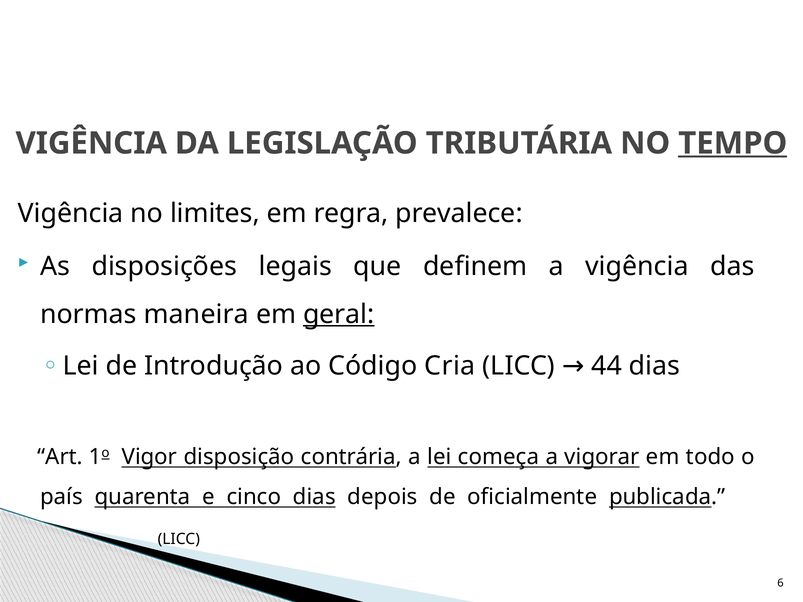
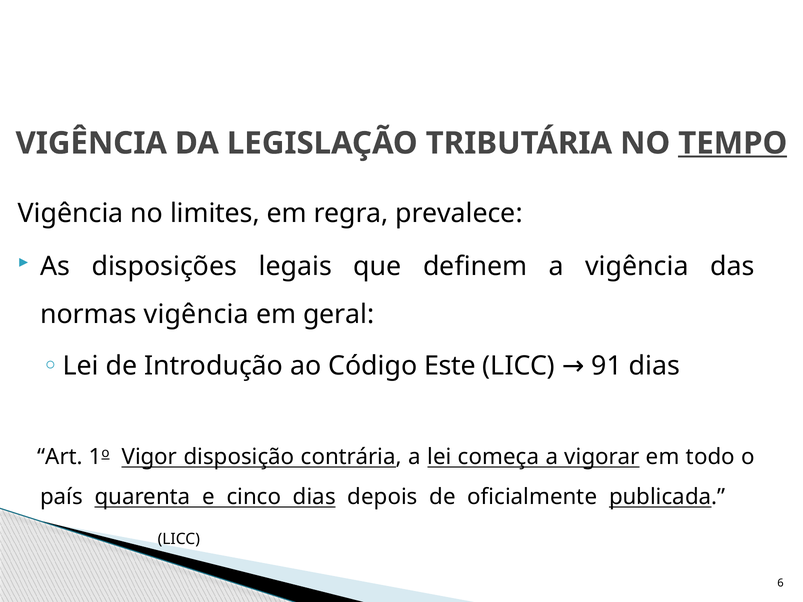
normas maneira: maneira -> vigência (196, 314)
geral underline: present -> none (339, 314)
Cria: Cria -> Este (450, 366)
44: 44 -> 91 (607, 366)
